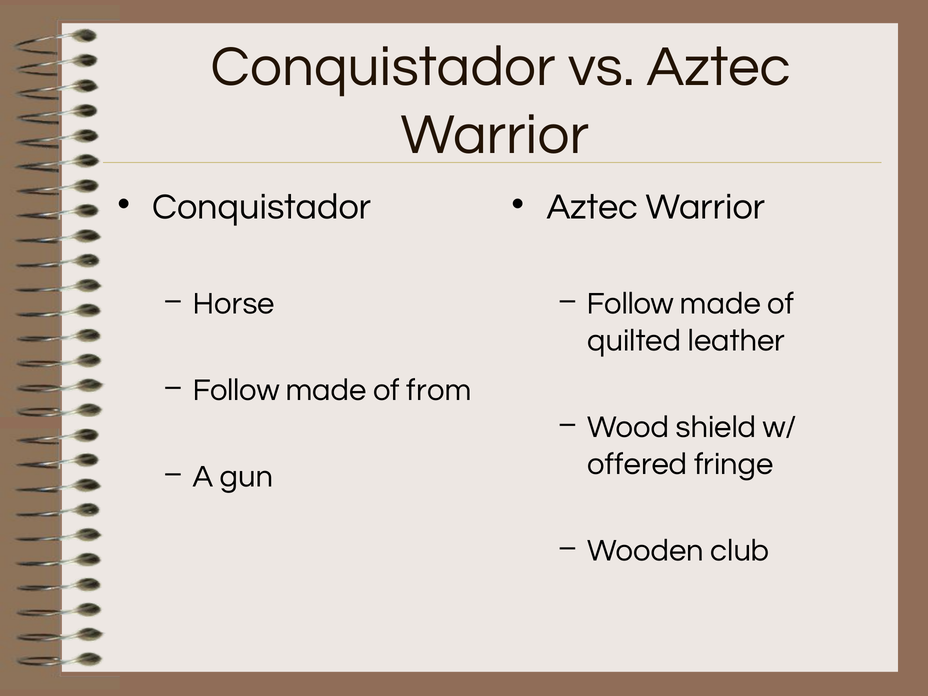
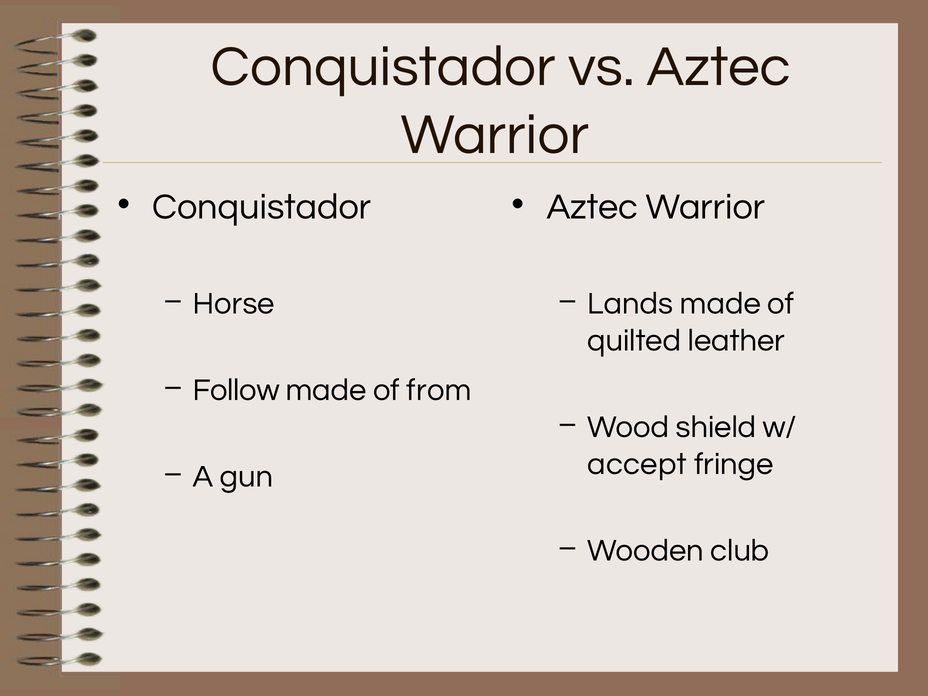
Follow: Follow -> Lands (630, 303)
offered: offered -> accept (637, 464)
